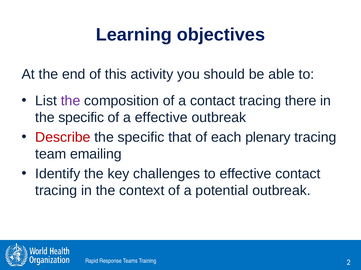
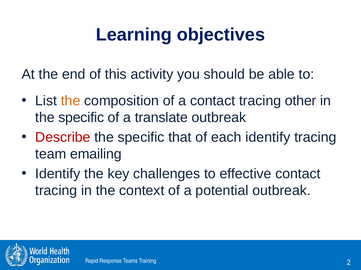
the colour: purple -> orange (71, 101)
there: there -> other (301, 101)
a effective: effective -> translate (161, 118)
each plenary: plenary -> identify (268, 138)
